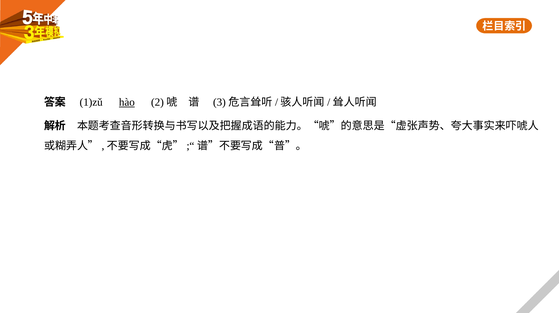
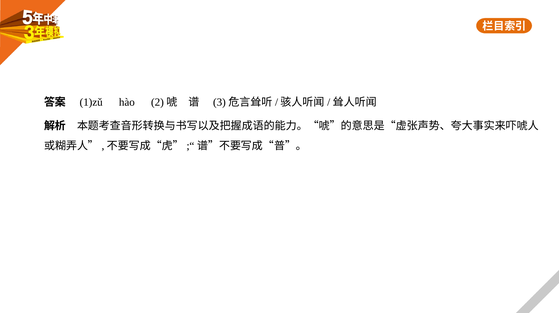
hào underline: present -> none (127, 102)
